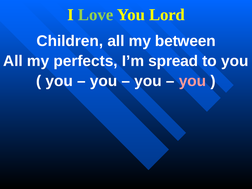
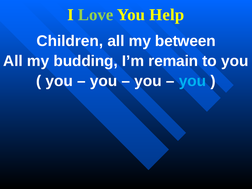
Lord: Lord -> Help (167, 15)
perfects: perfects -> budding (86, 61)
spread: spread -> remain (173, 61)
you colour: pink -> light blue (192, 81)
